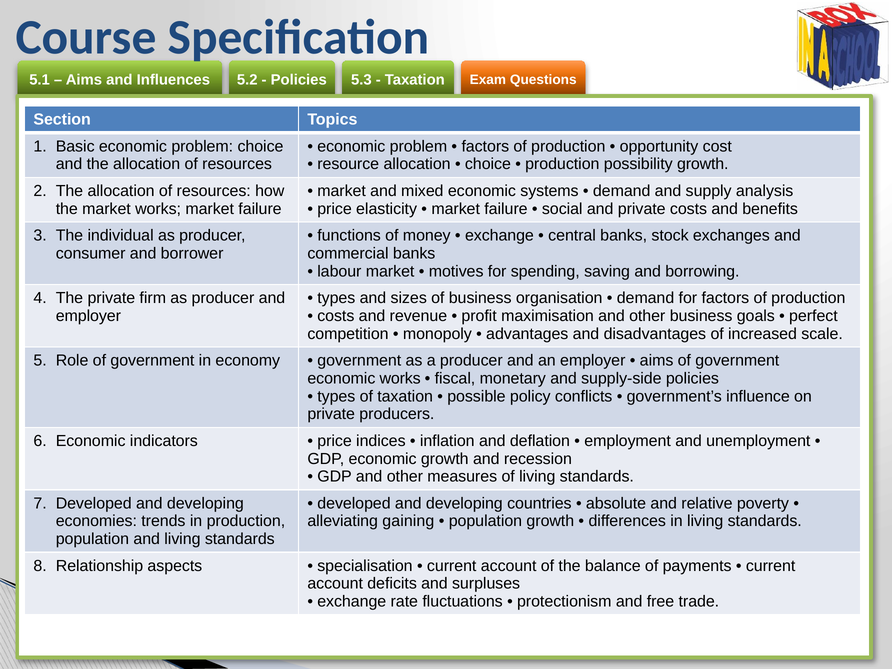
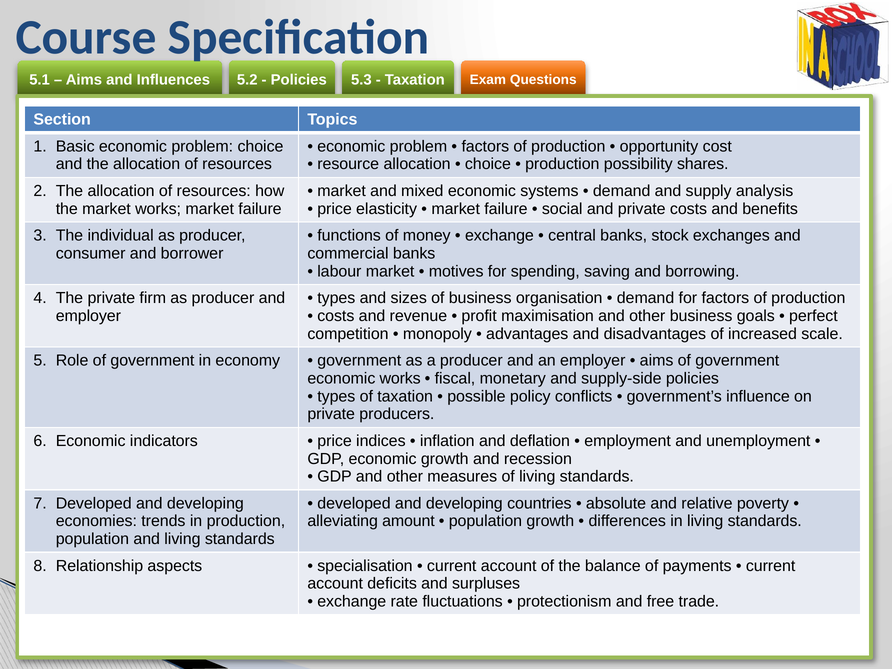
possibility growth: growth -> shares (703, 164)
gaining: gaining -> amount (408, 521)
